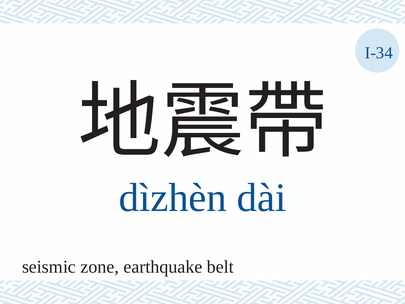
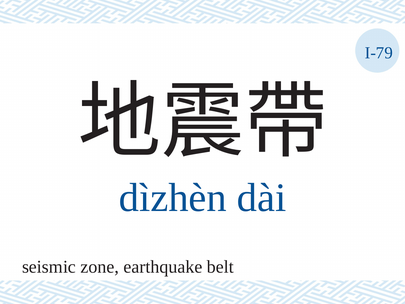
I-34: I-34 -> I-79 (379, 53)
